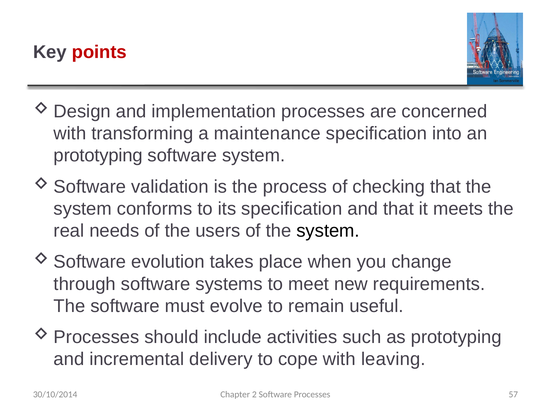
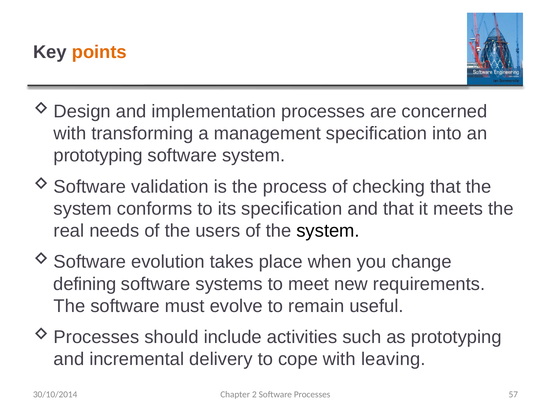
points colour: red -> orange (99, 52)
maintenance: maintenance -> management (267, 133)
through: through -> defining (85, 284)
